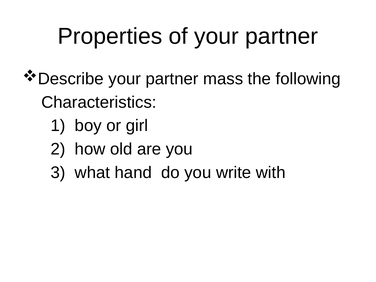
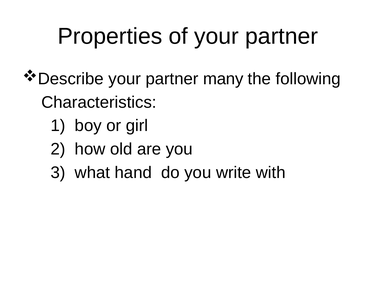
mass: mass -> many (223, 79)
